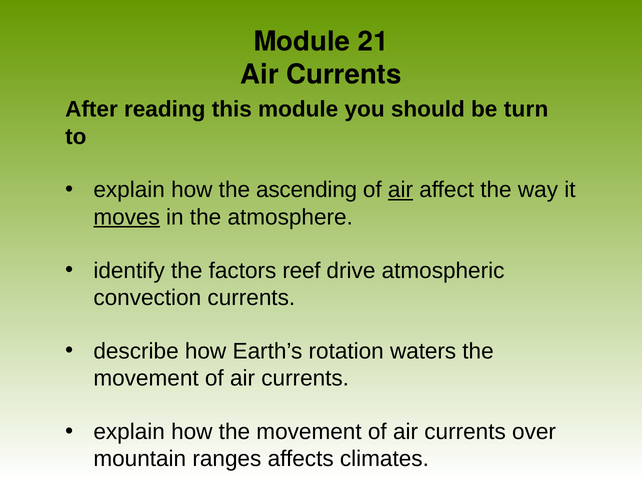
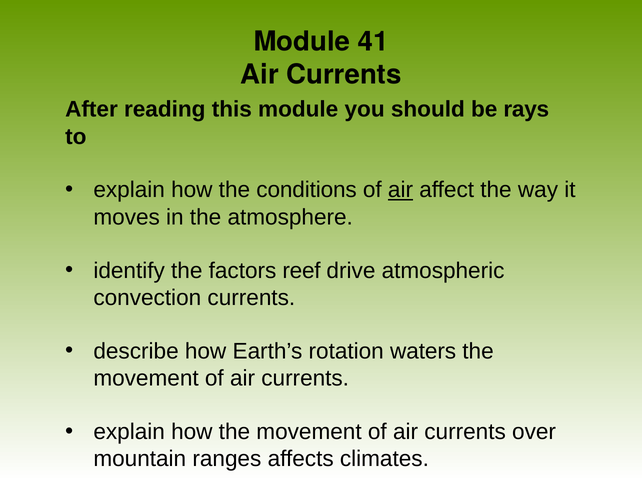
21: 21 -> 41 (373, 41)
turn: turn -> rays (526, 109)
ascending: ascending -> conditions (307, 190)
moves underline: present -> none (127, 217)
